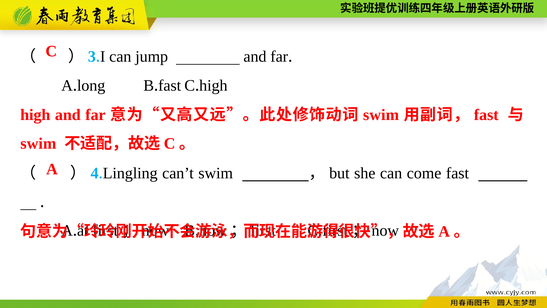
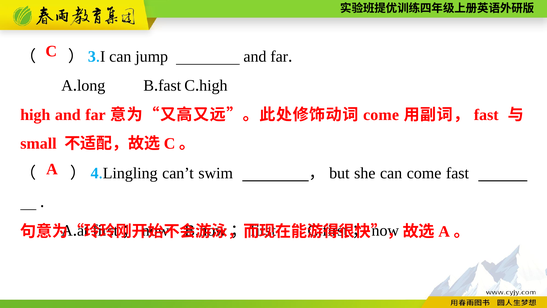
swim: swim -> come (381, 115)
swim: swim -> small (38, 144)
